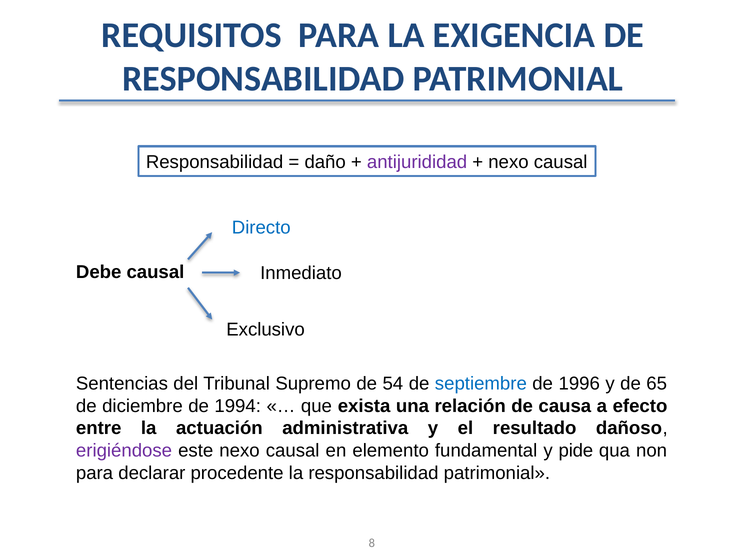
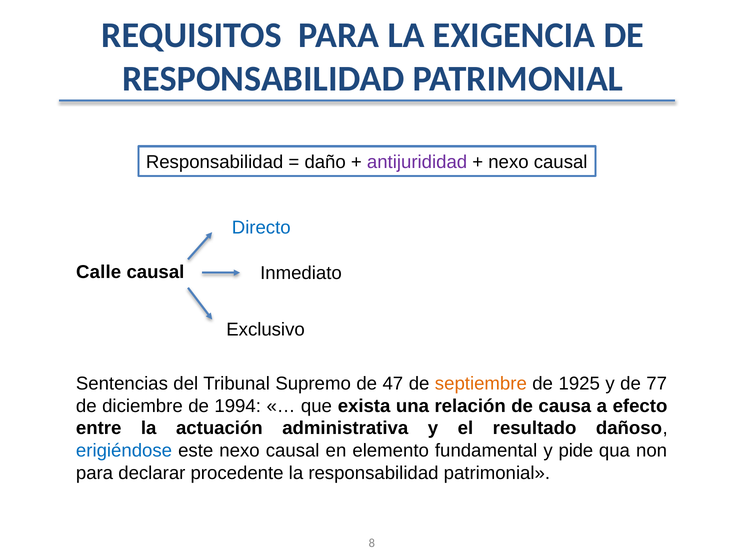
Debe: Debe -> Calle (99, 272)
54: 54 -> 47 (393, 384)
septiembre colour: blue -> orange (481, 384)
1996: 1996 -> 1925 (579, 384)
65: 65 -> 77 (657, 384)
erigiéndose colour: purple -> blue (124, 451)
